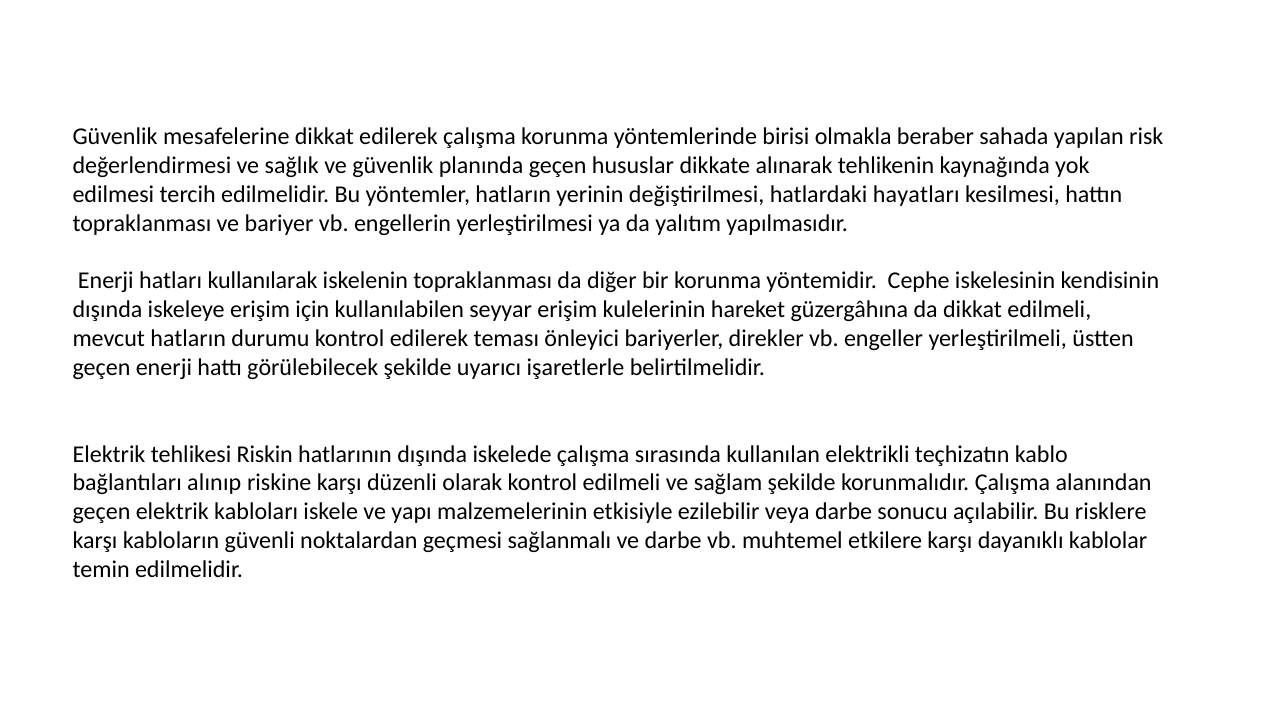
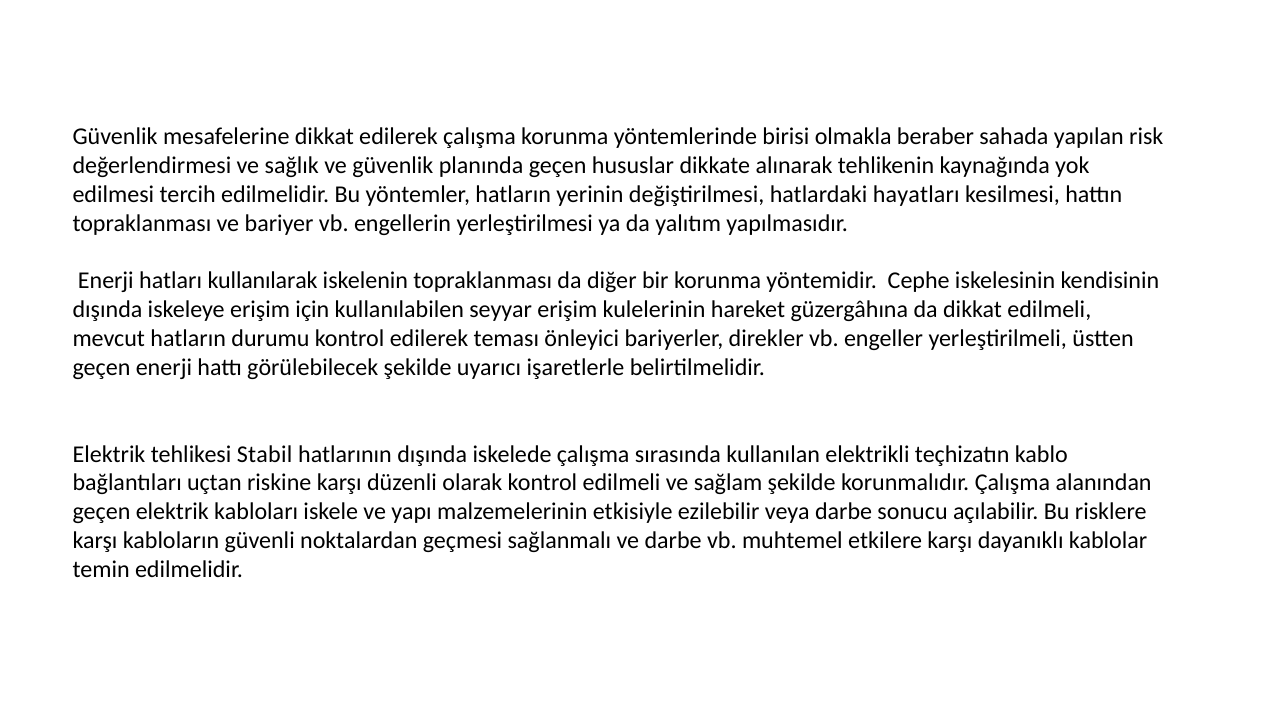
Riskin: Riskin -> Stabil (265, 454)
alınıp: alınıp -> uçtan (214, 483)
